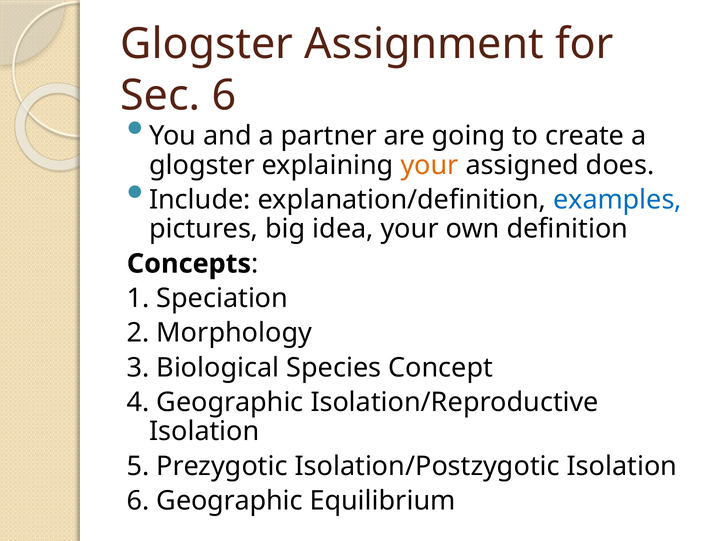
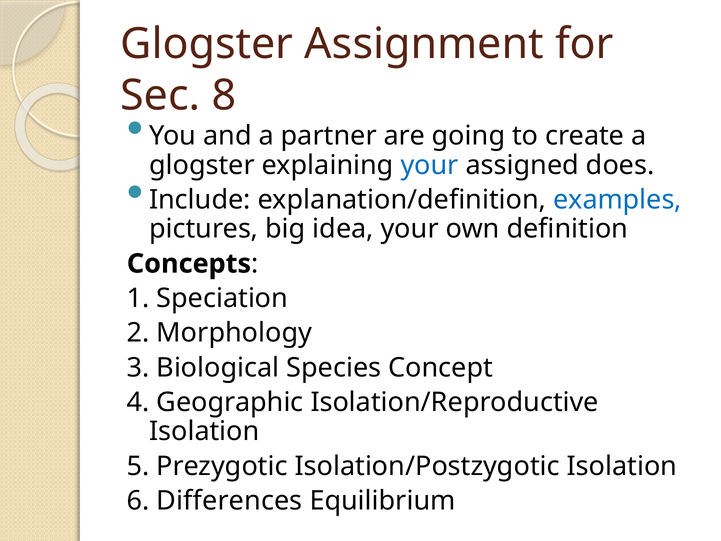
Sec 6: 6 -> 8 (224, 96)
your colour: orange -> blue (430, 165)
6 Geographic: Geographic -> Differences (229, 501)
